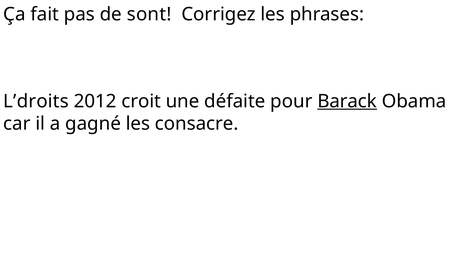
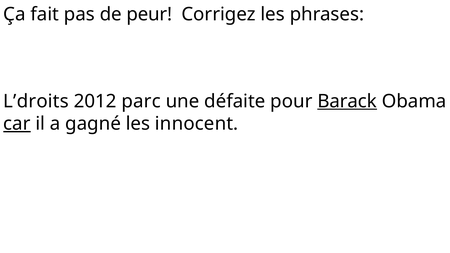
sont: sont -> peur (149, 14)
croit: croit -> parc (141, 101)
car underline: none -> present (17, 124)
consacre: consacre -> innocent (197, 124)
